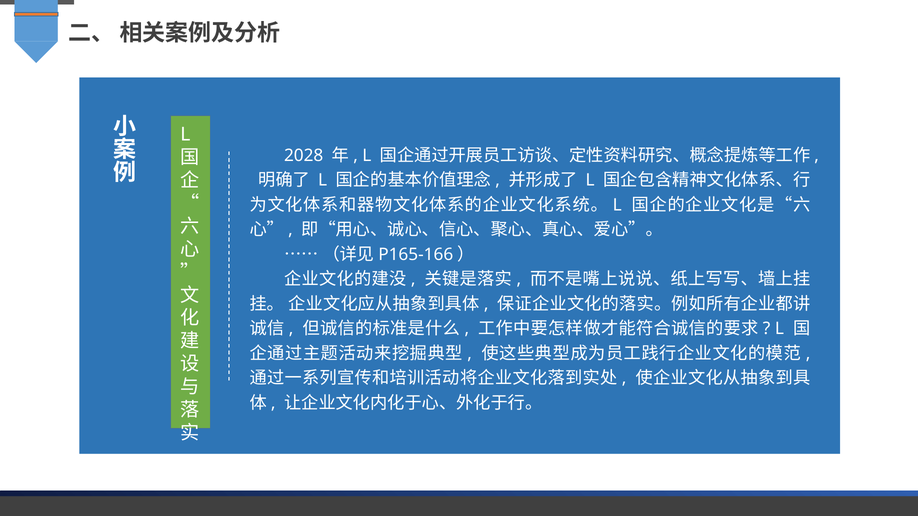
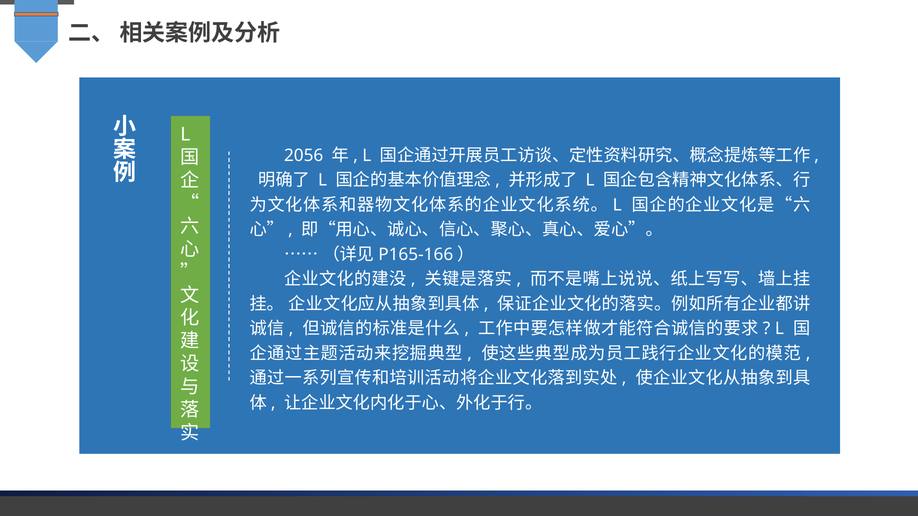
2028: 2028 -> 2056 (304, 156)
